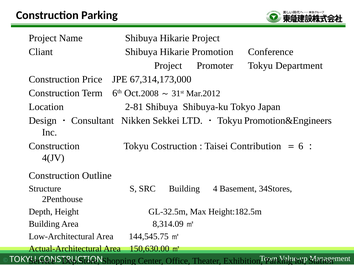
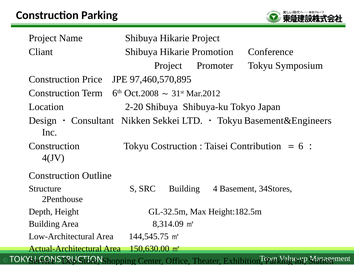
Department: Department -> Symposium (299, 66)
67,314,173,000: 67,314,173,000 -> 97,460,570,895 (161, 79)
2-81: 2-81 -> 2-20 (134, 107)
Promotion&Engineers: Promotion&Engineers -> Basement&Engineers (288, 121)
